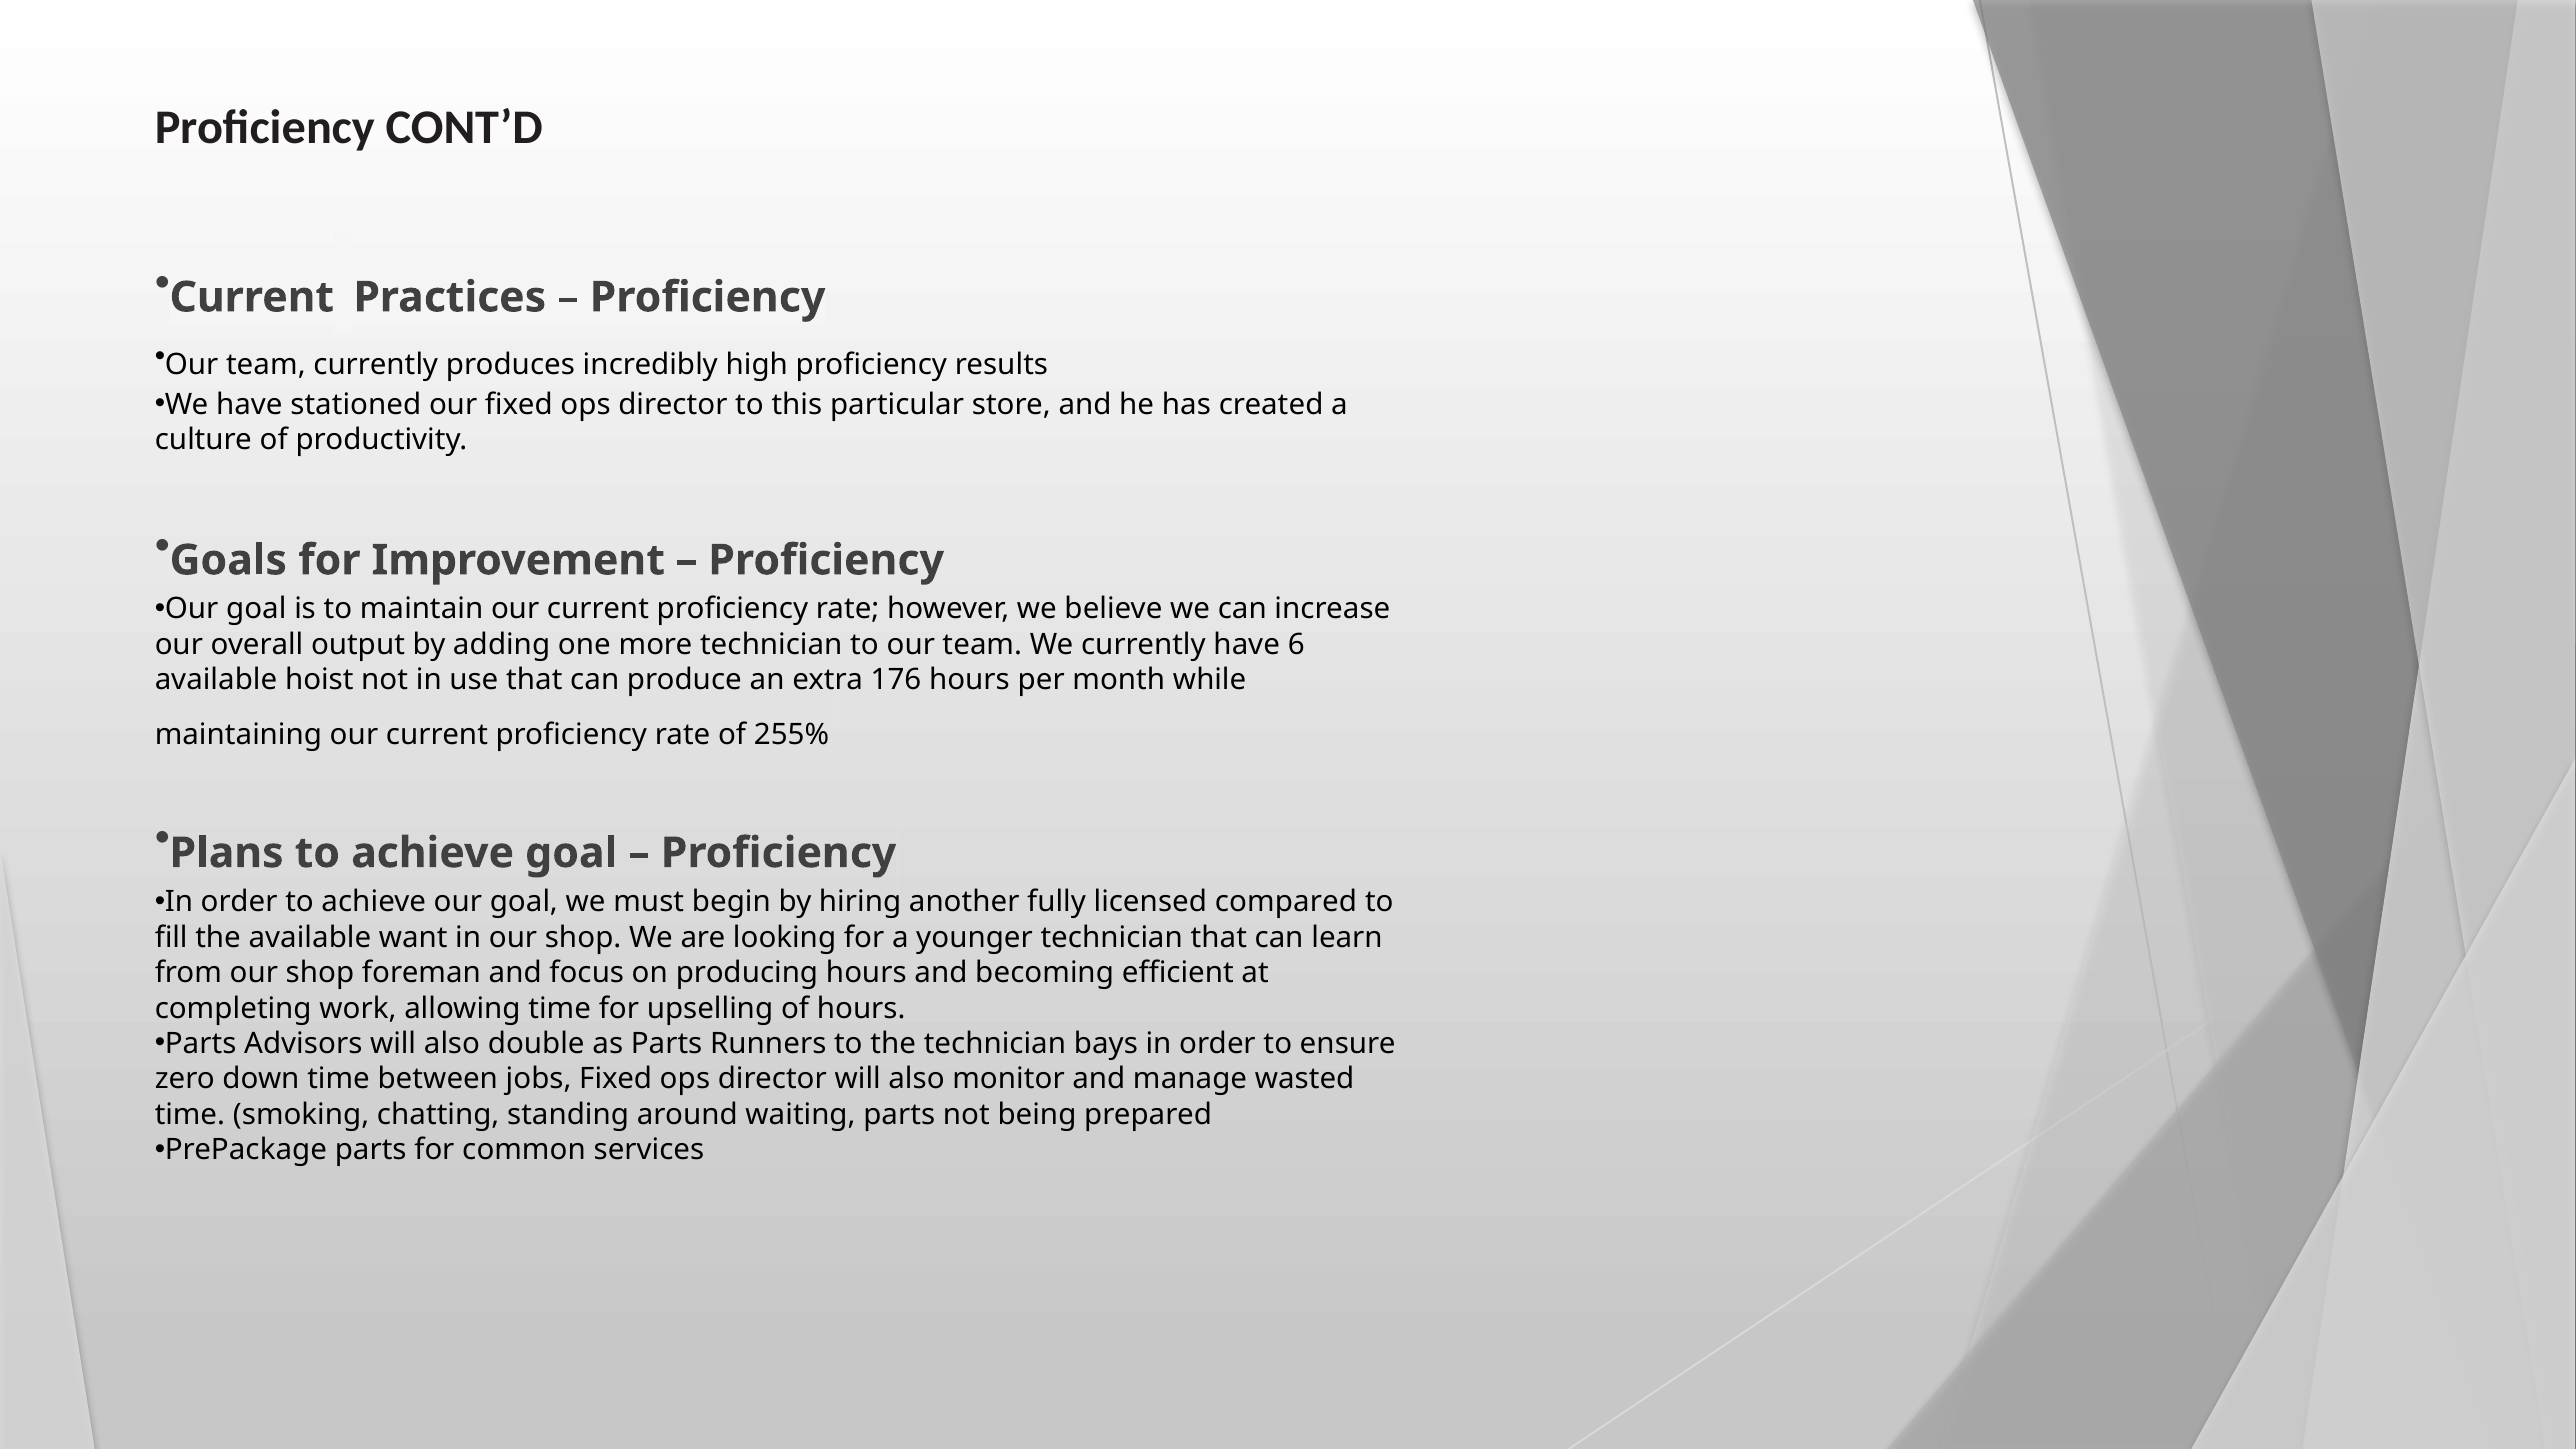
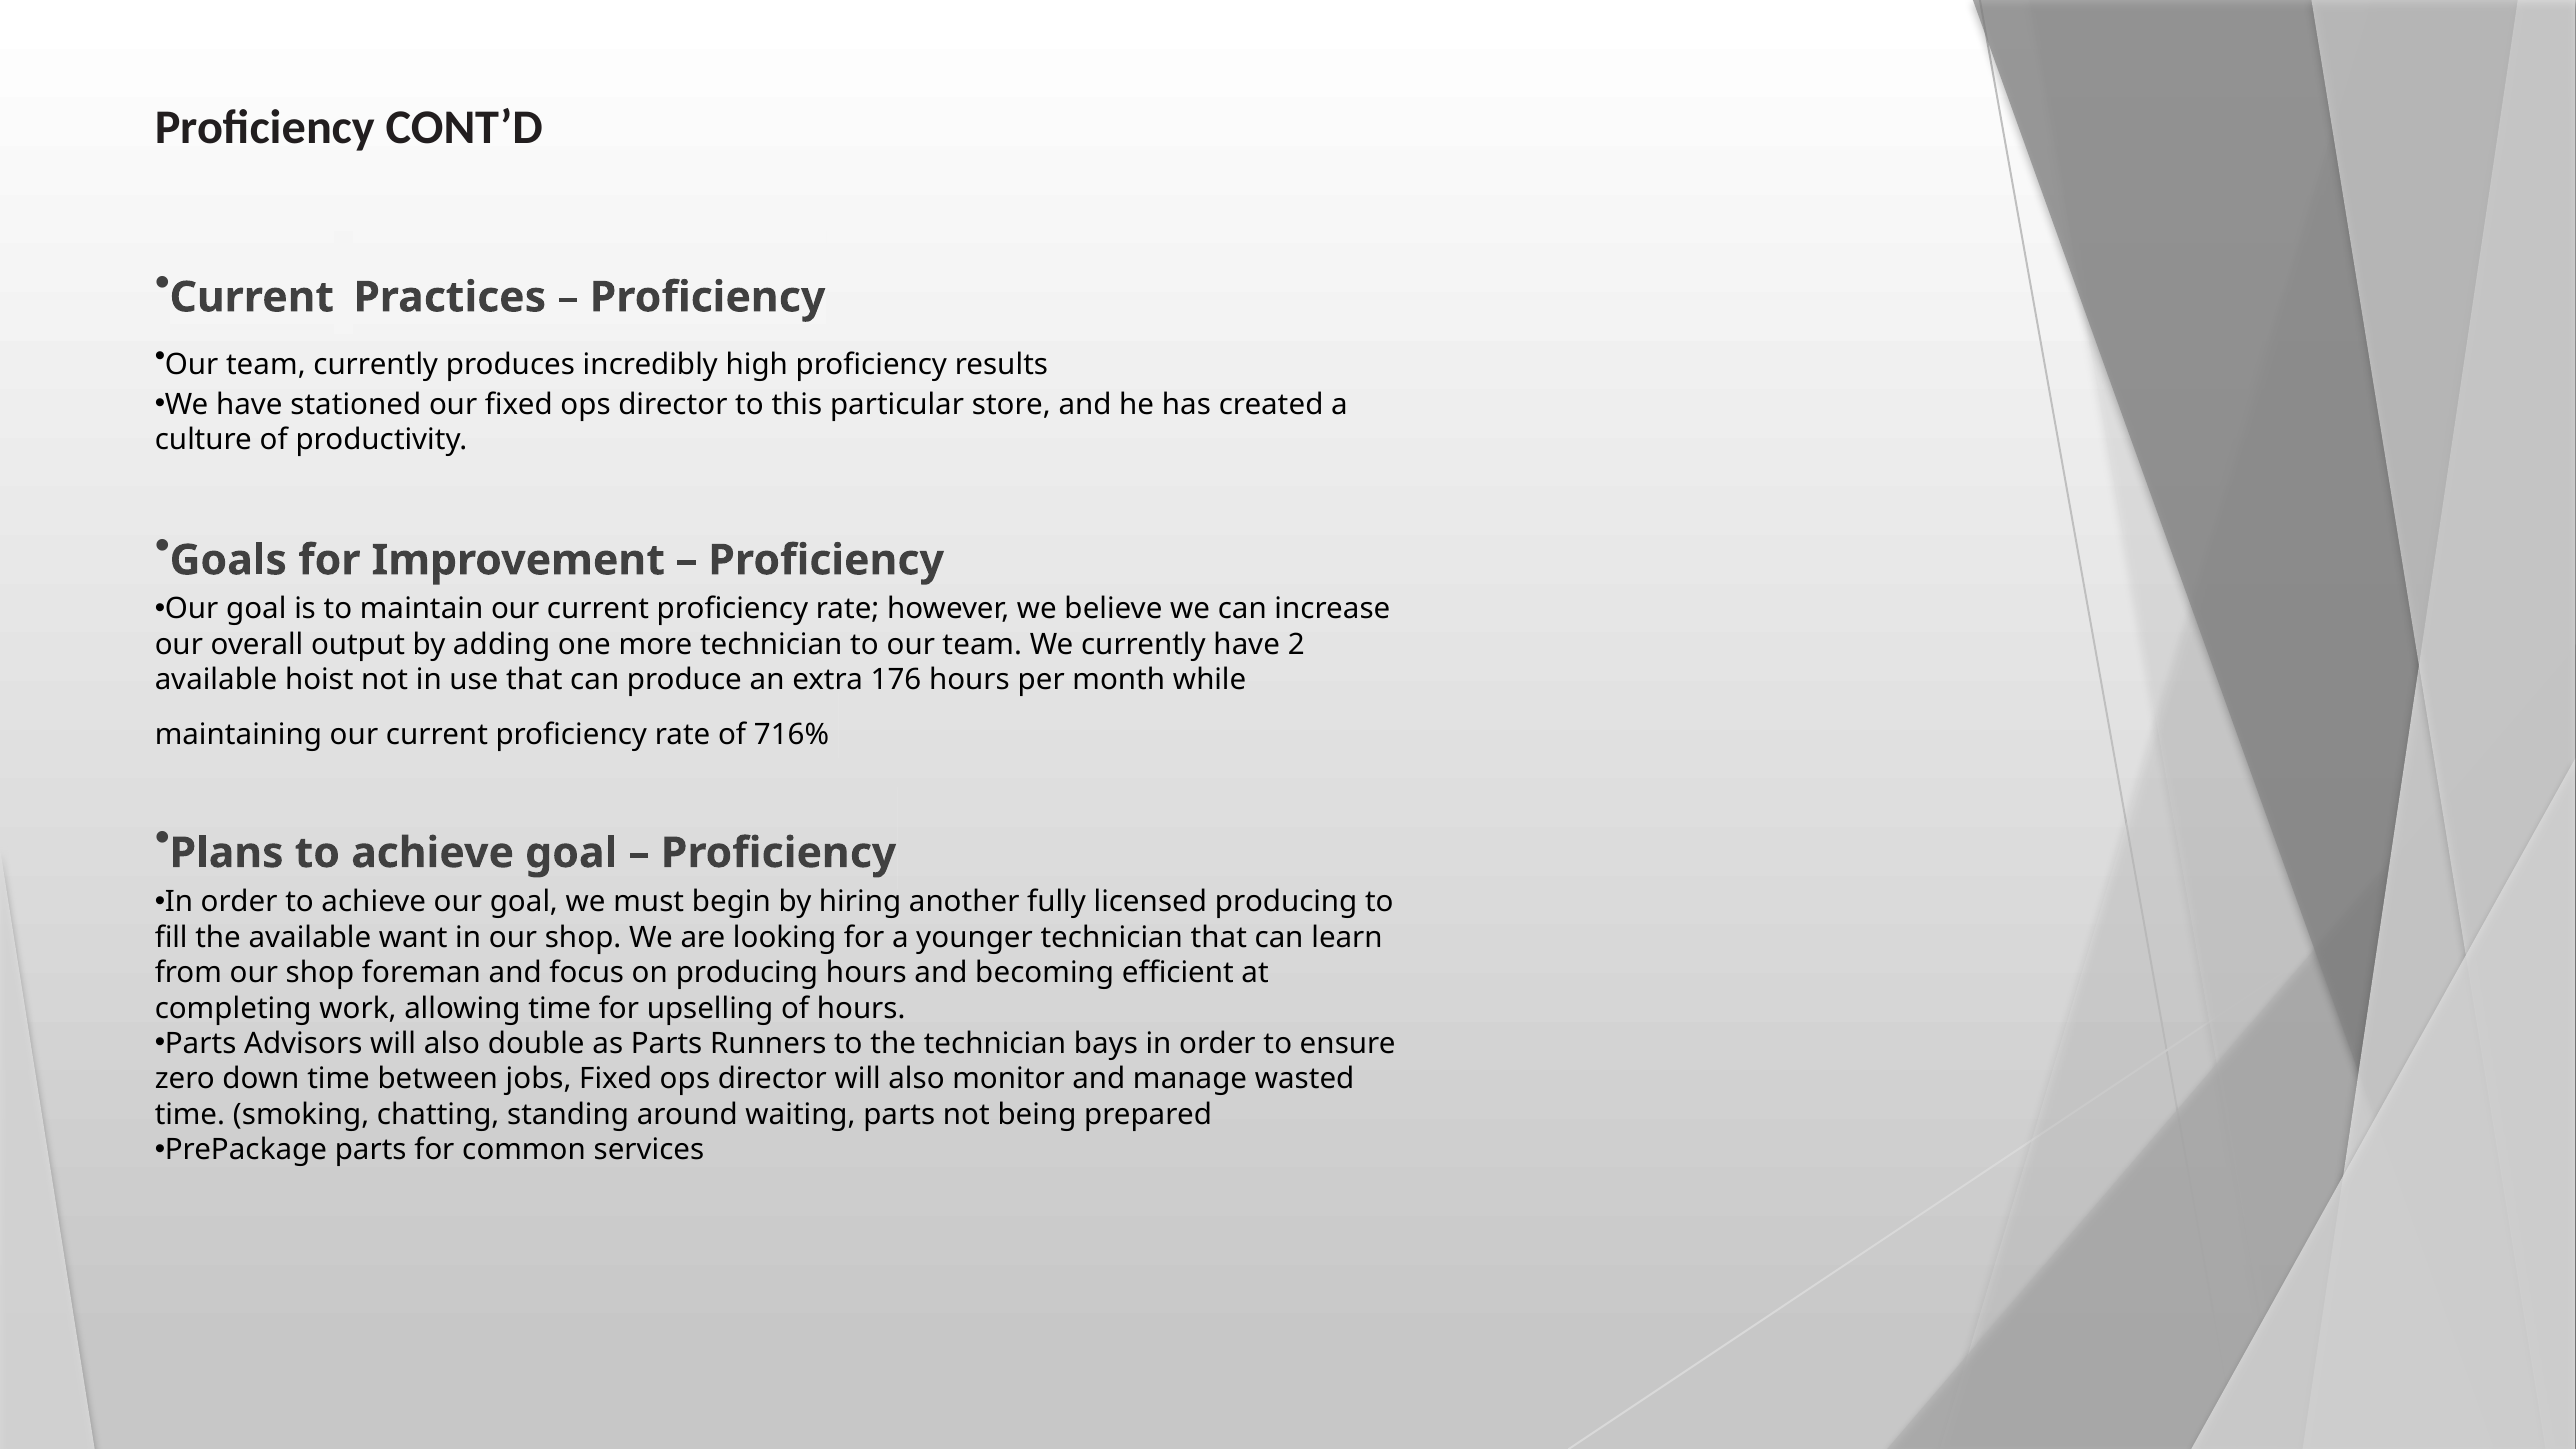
6: 6 -> 2 (1296, 645)
255%: 255% -> 716% (791, 734)
licensed compared: compared -> producing (1286, 902)
